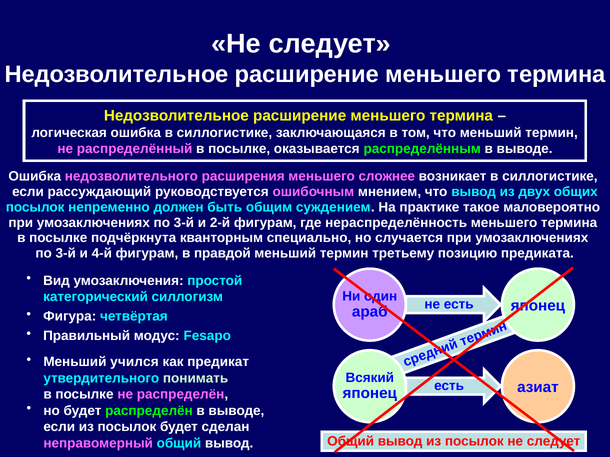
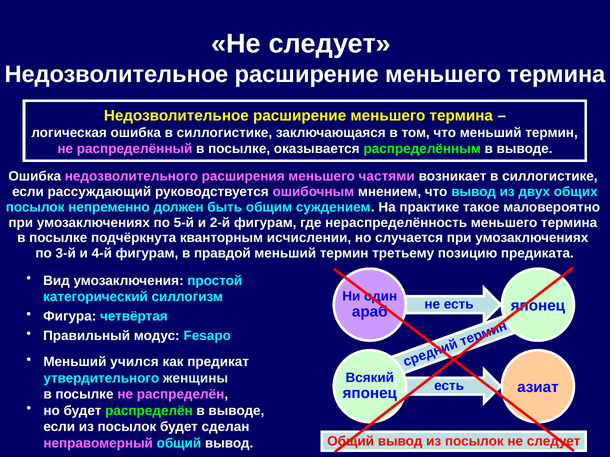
сложнее: сложнее -> частями (387, 176)
3-й: 3-й -> 5-й (184, 223)
специально: специально -> исчислении (309, 238)
понимать: понимать -> женщины (196, 379)
